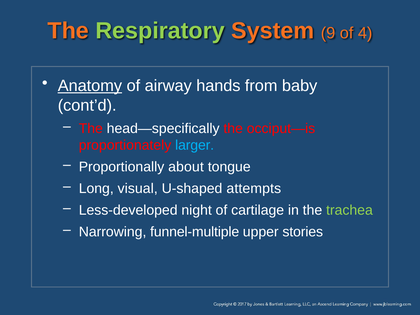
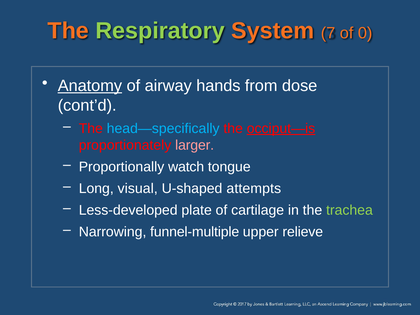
9: 9 -> 7 (328, 33)
4: 4 -> 0 (365, 33)
baby: baby -> dose (300, 86)
head—specifically colour: white -> light blue (163, 128)
occiput—is underline: none -> present (281, 128)
larger colour: light blue -> pink (195, 145)
about: about -> watch (186, 167)
night: night -> plate (197, 210)
stories: stories -> relieve (303, 232)
